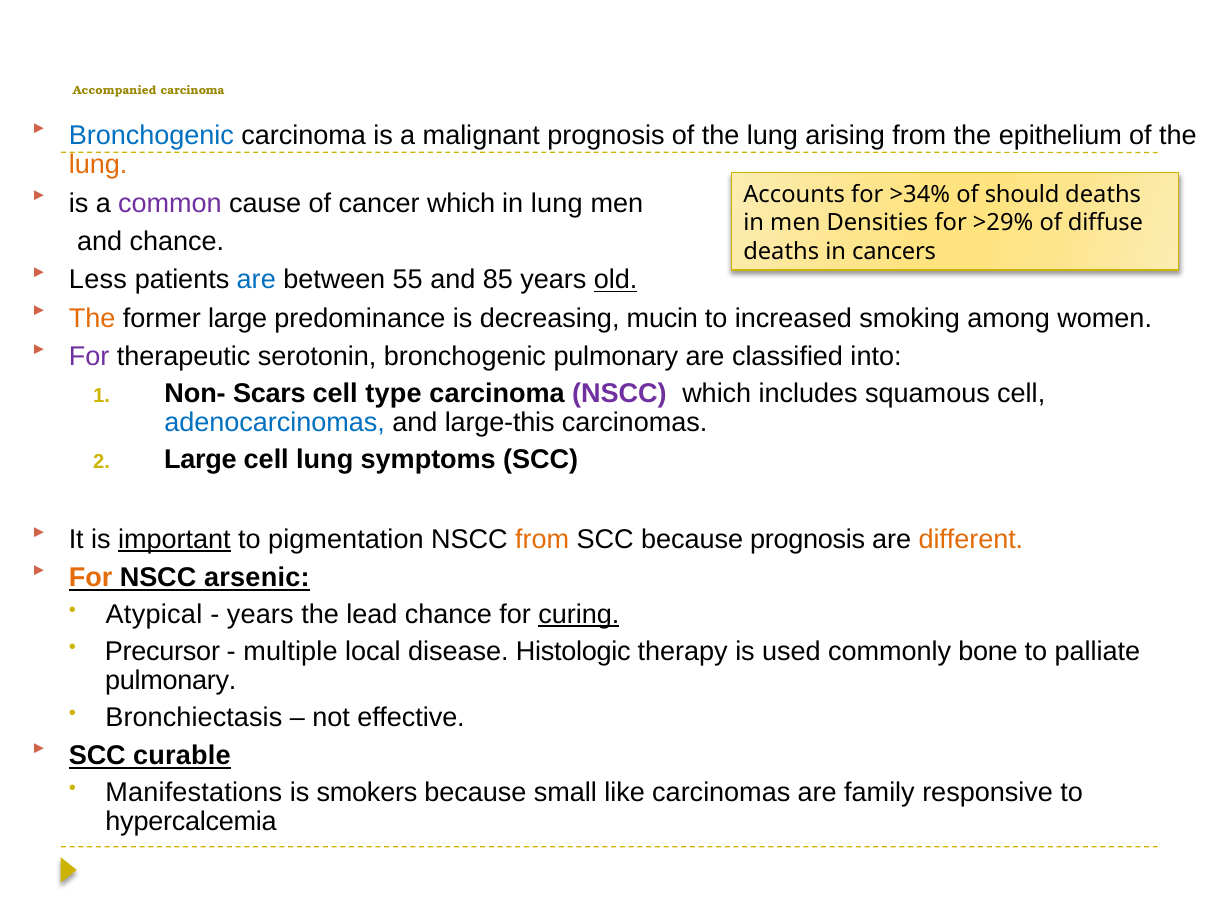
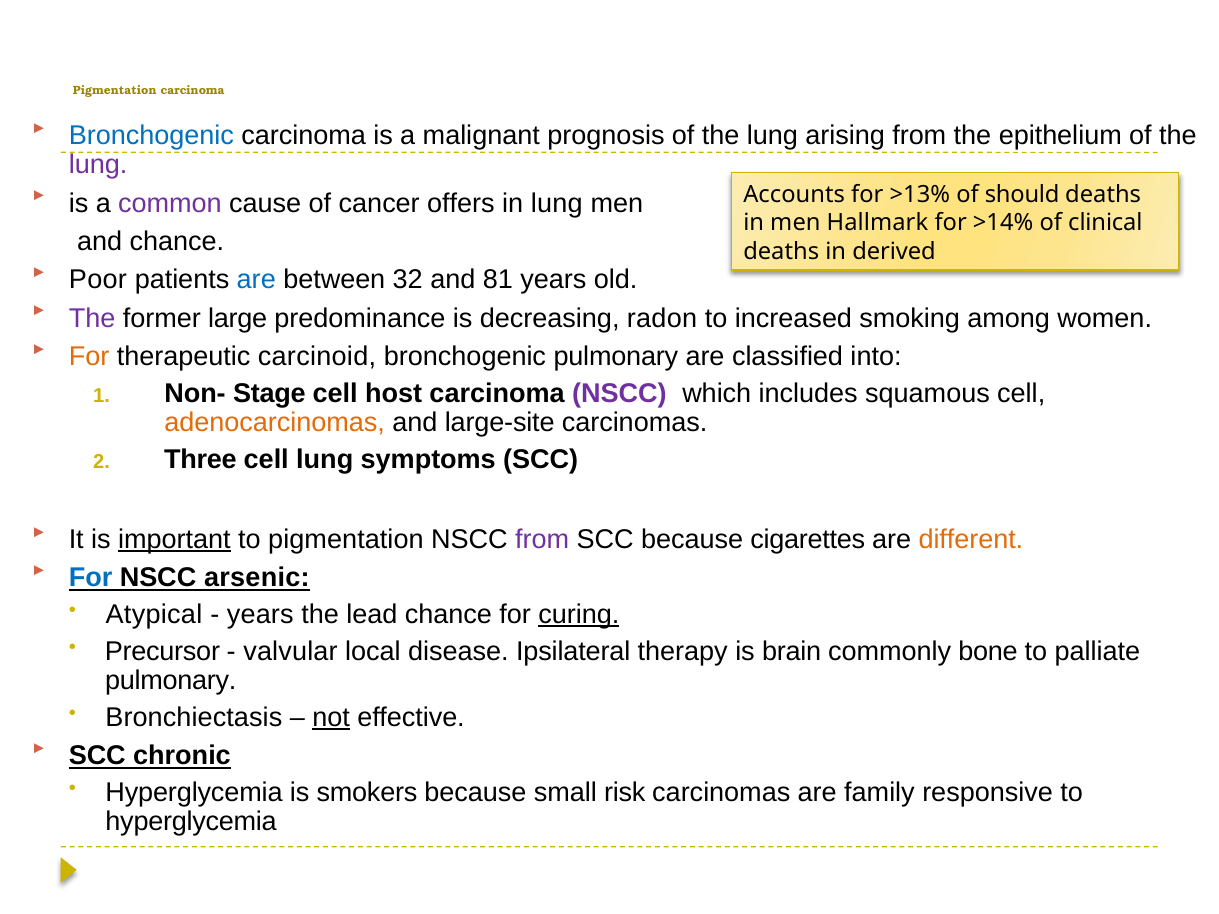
Accompanied: Accompanied -> Pigmentation (115, 91)
lung colour: orange -> purple (98, 165)
>34%: >34% -> >13% (920, 195)
cancer which: which -> offers (461, 203)
Densities: Densities -> Hallmark (877, 223)
>29%: >29% -> >14% (1003, 223)
diffuse: diffuse -> clinical (1105, 223)
cancers: cancers -> derived (894, 251)
Less: Less -> Poor (98, 280)
55: 55 -> 32 (408, 280)
85: 85 -> 81 (498, 280)
old underline: present -> none (616, 280)
The colour: orange -> purple (92, 318)
mucin: mucin -> radon (662, 318)
For colour: purple -> orange (89, 357)
serotonin: serotonin -> carcinoid (317, 357)
Scars: Scars -> Stage (269, 394)
type: type -> host (394, 394)
adenocarcinomas colour: blue -> orange (275, 423)
large-this: large-this -> large-site (500, 423)
Large: Large -> Three (200, 460)
from colour: orange -> purple (542, 540)
because prognosis: prognosis -> cigarettes (808, 540)
For colour: orange -> blue (91, 578)
multiple: multiple -> valvular (290, 652)
Histologic: Histologic -> Ipsilateral (573, 652)
used: used -> brain (792, 652)
not underline: none -> present (331, 718)
curable: curable -> chronic (182, 756)
Manifestations: Manifestations -> Hyperglycemia (194, 793)
like: like -> risk (625, 793)
hypercalcemia: hypercalcemia -> hyperglycemia (191, 822)
